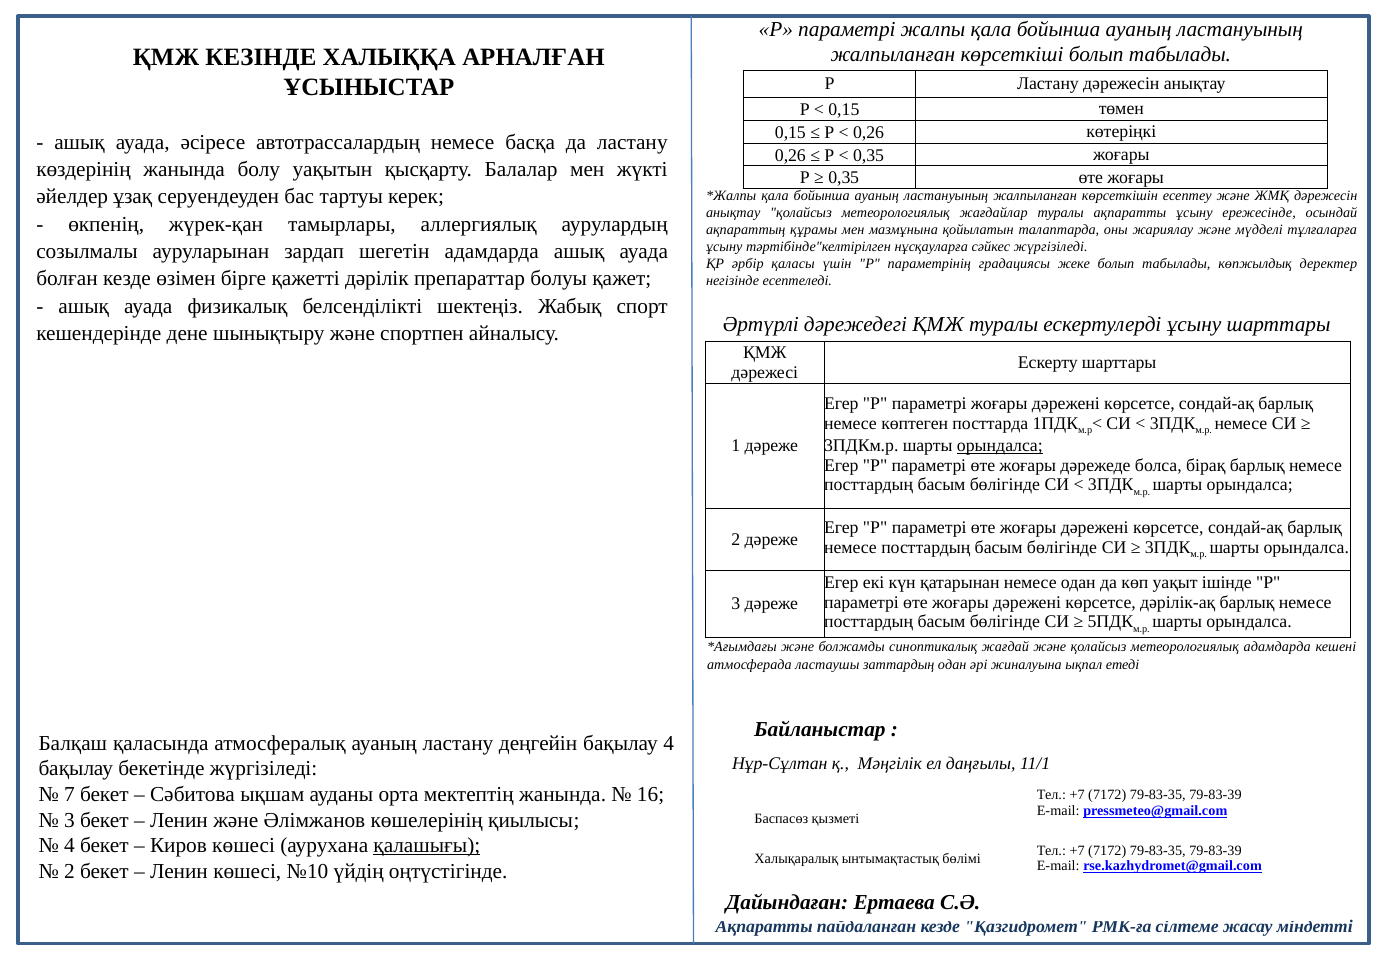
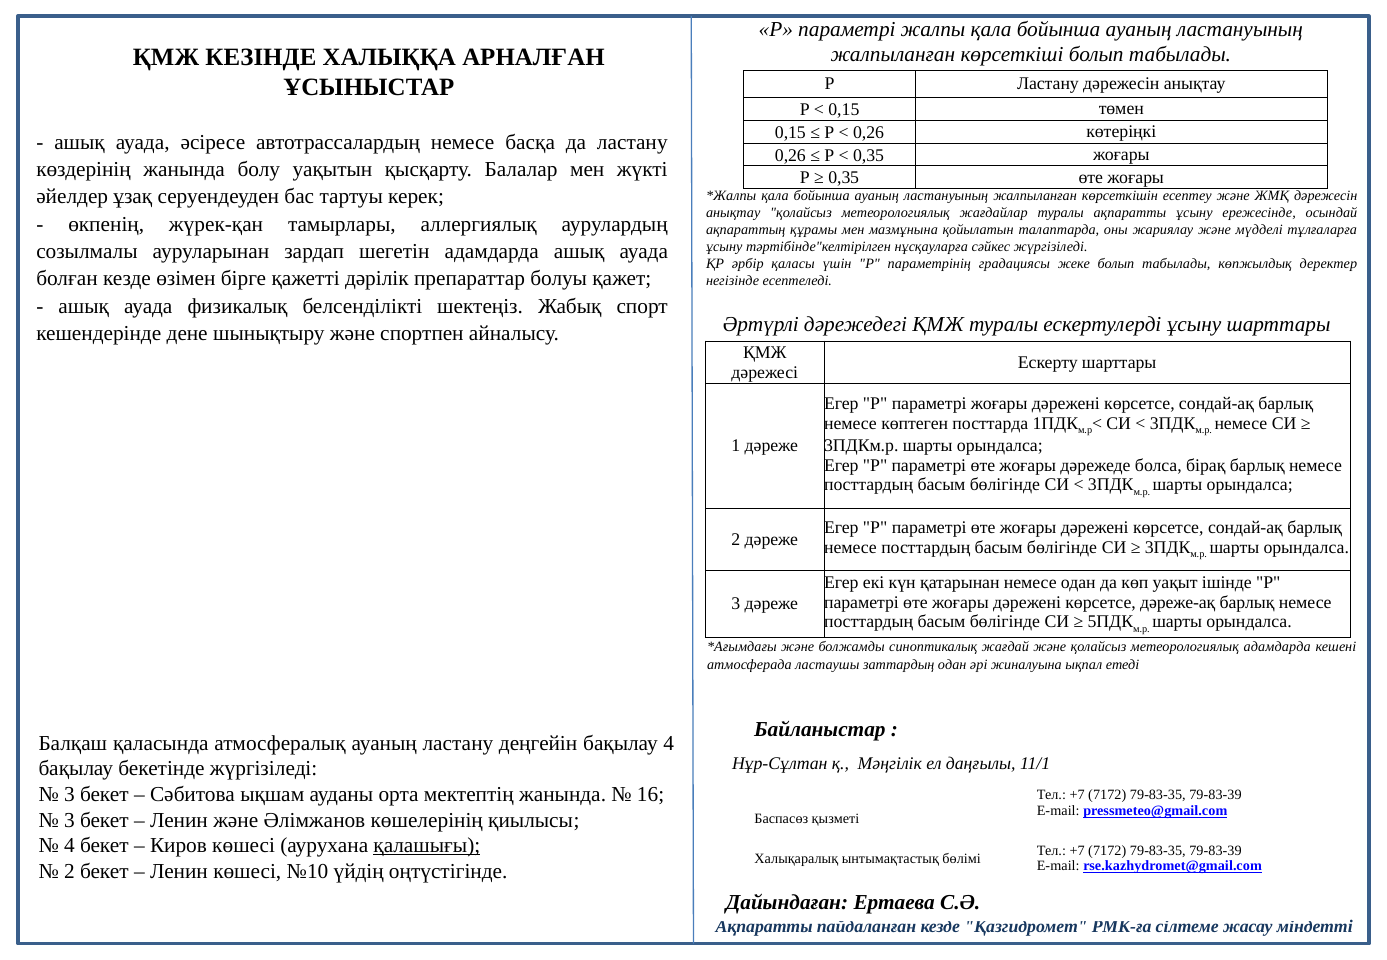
орындалса underline: present -> none (1000, 446)
дәрілік-ақ: дәрілік-ақ -> дәреже-ақ (1178, 602)
7: 7 -> 3 (69, 795)
